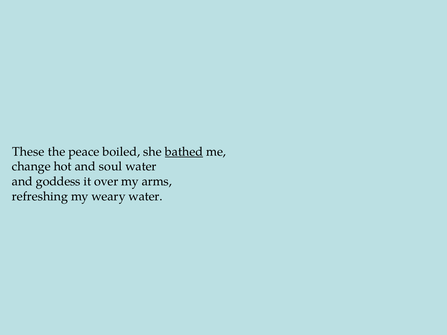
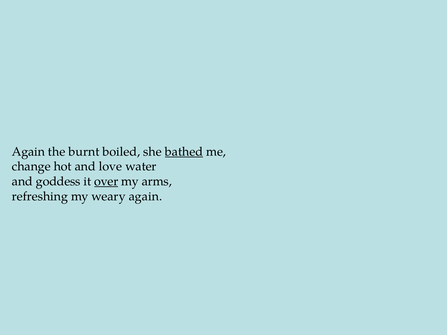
These: These -> Again (28, 152)
peace: peace -> burnt (84, 152)
soul: soul -> love (111, 167)
over underline: none -> present (106, 182)
weary water: water -> again (145, 196)
